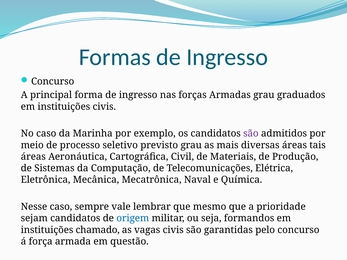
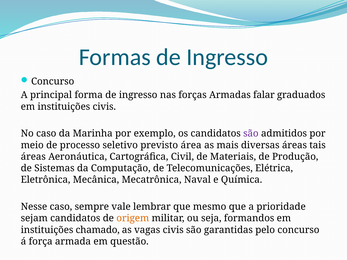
Armadas grau: grau -> falar (264, 95)
previsto grau: grau -> área (191, 145)
origem colour: blue -> orange (133, 219)
